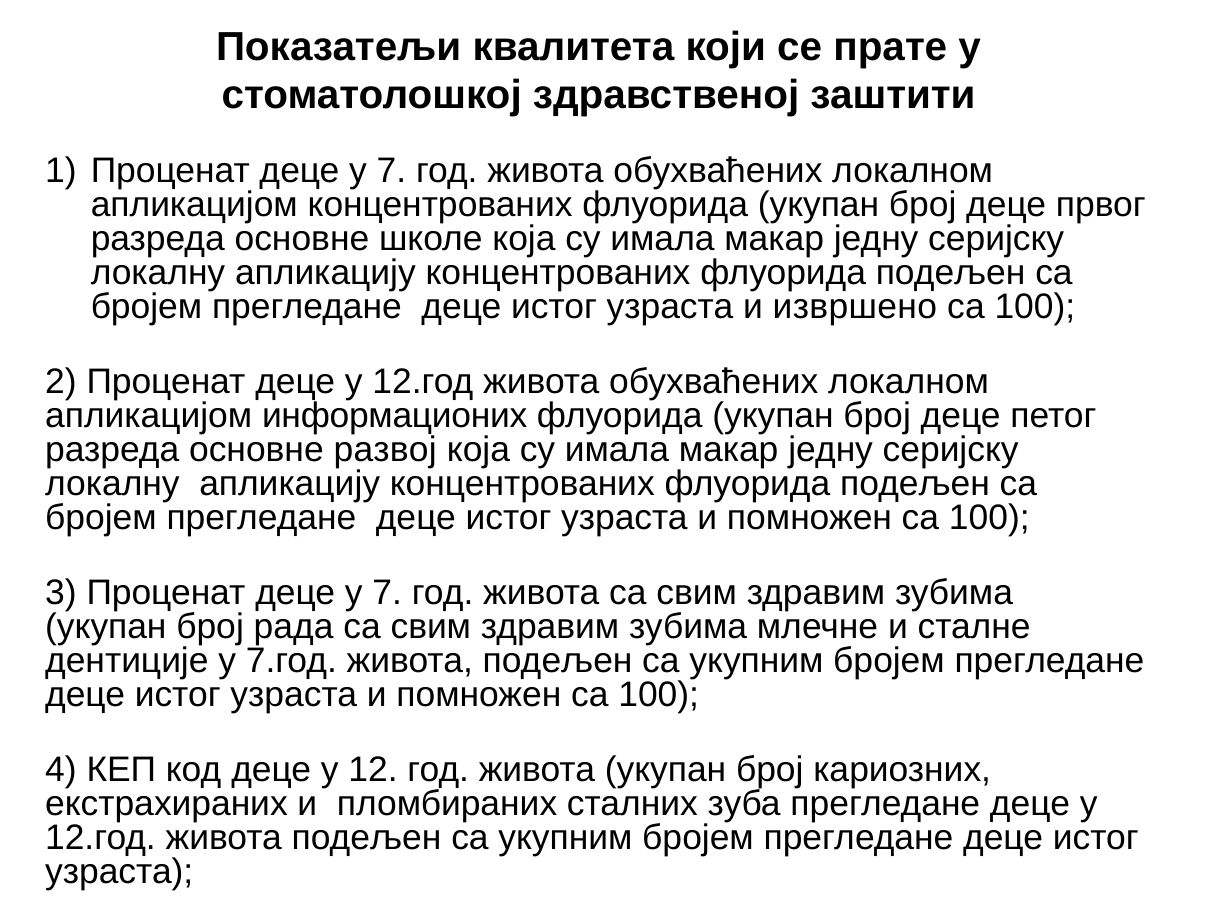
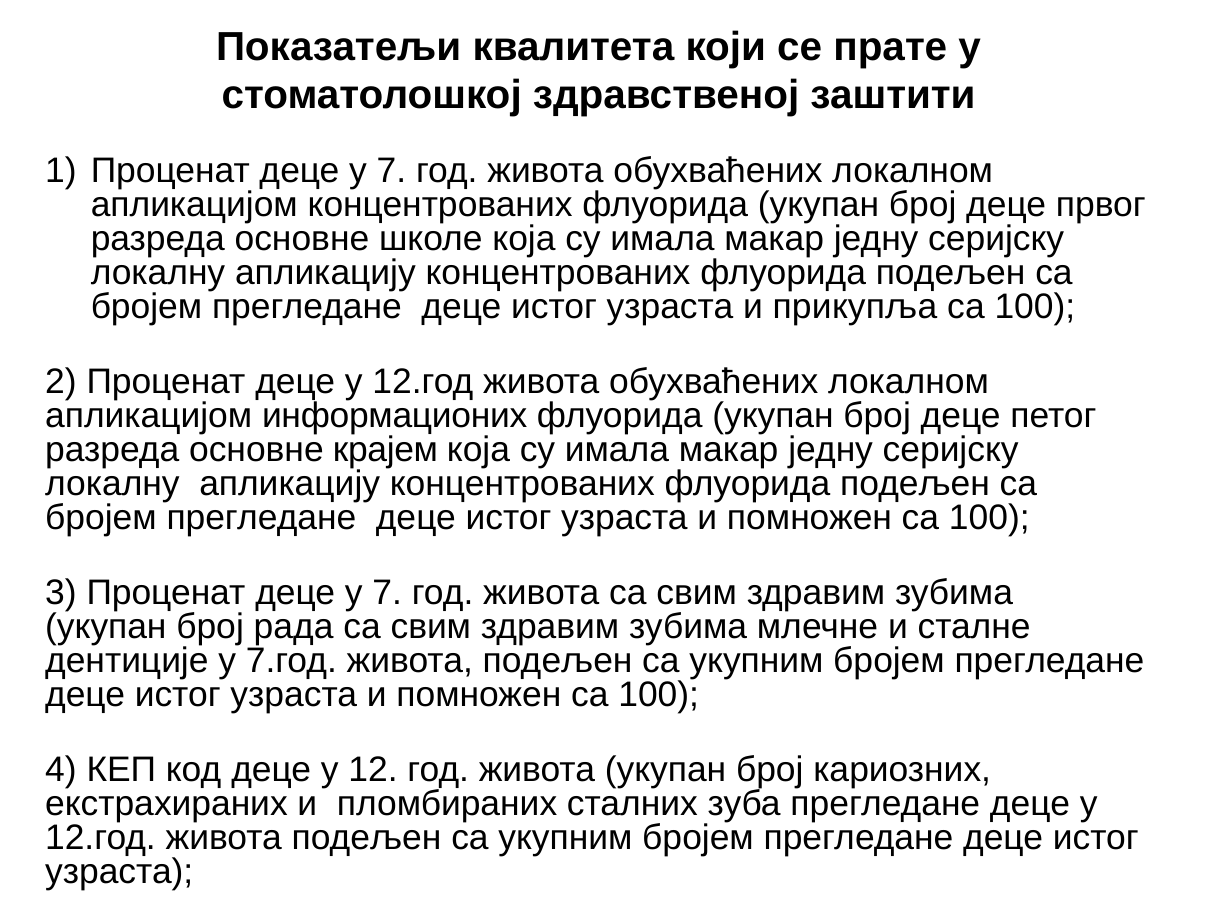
извршено: извршено -> прикупља (855, 307)
развој: развој -> крајем (385, 450)
